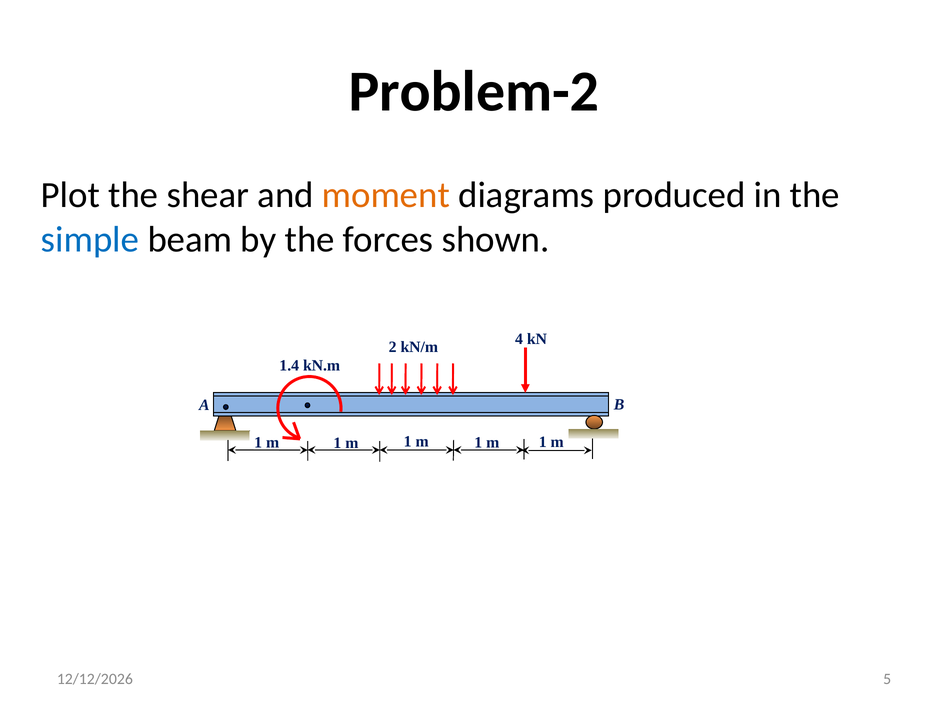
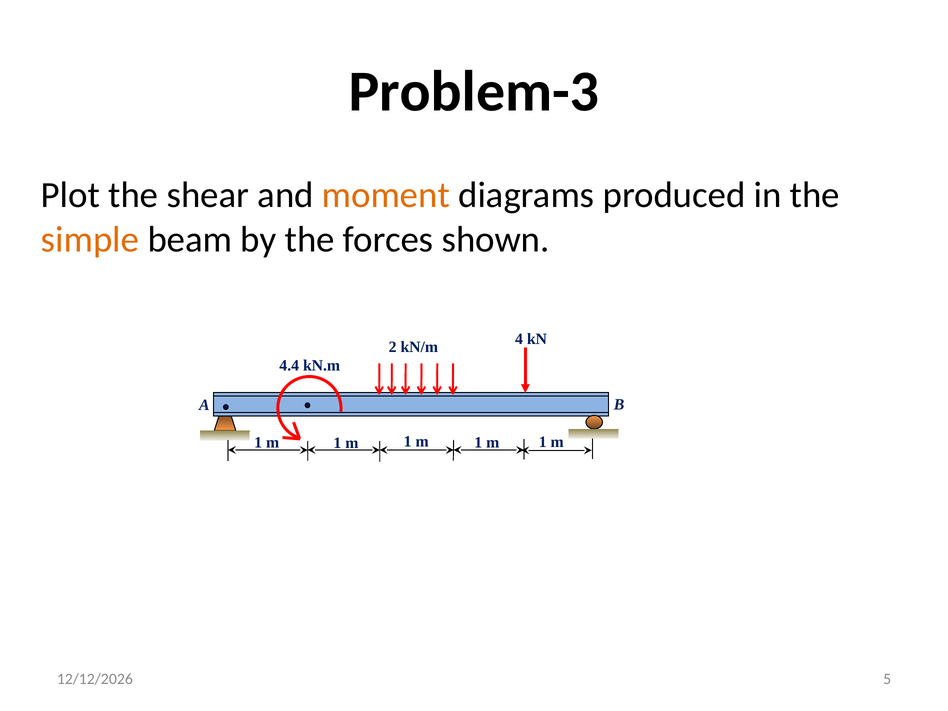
Problem-2: Problem-2 -> Problem-3 (474, 92)
simple colour: blue -> orange (90, 239)
1.4: 1.4 -> 4.4 (289, 366)
